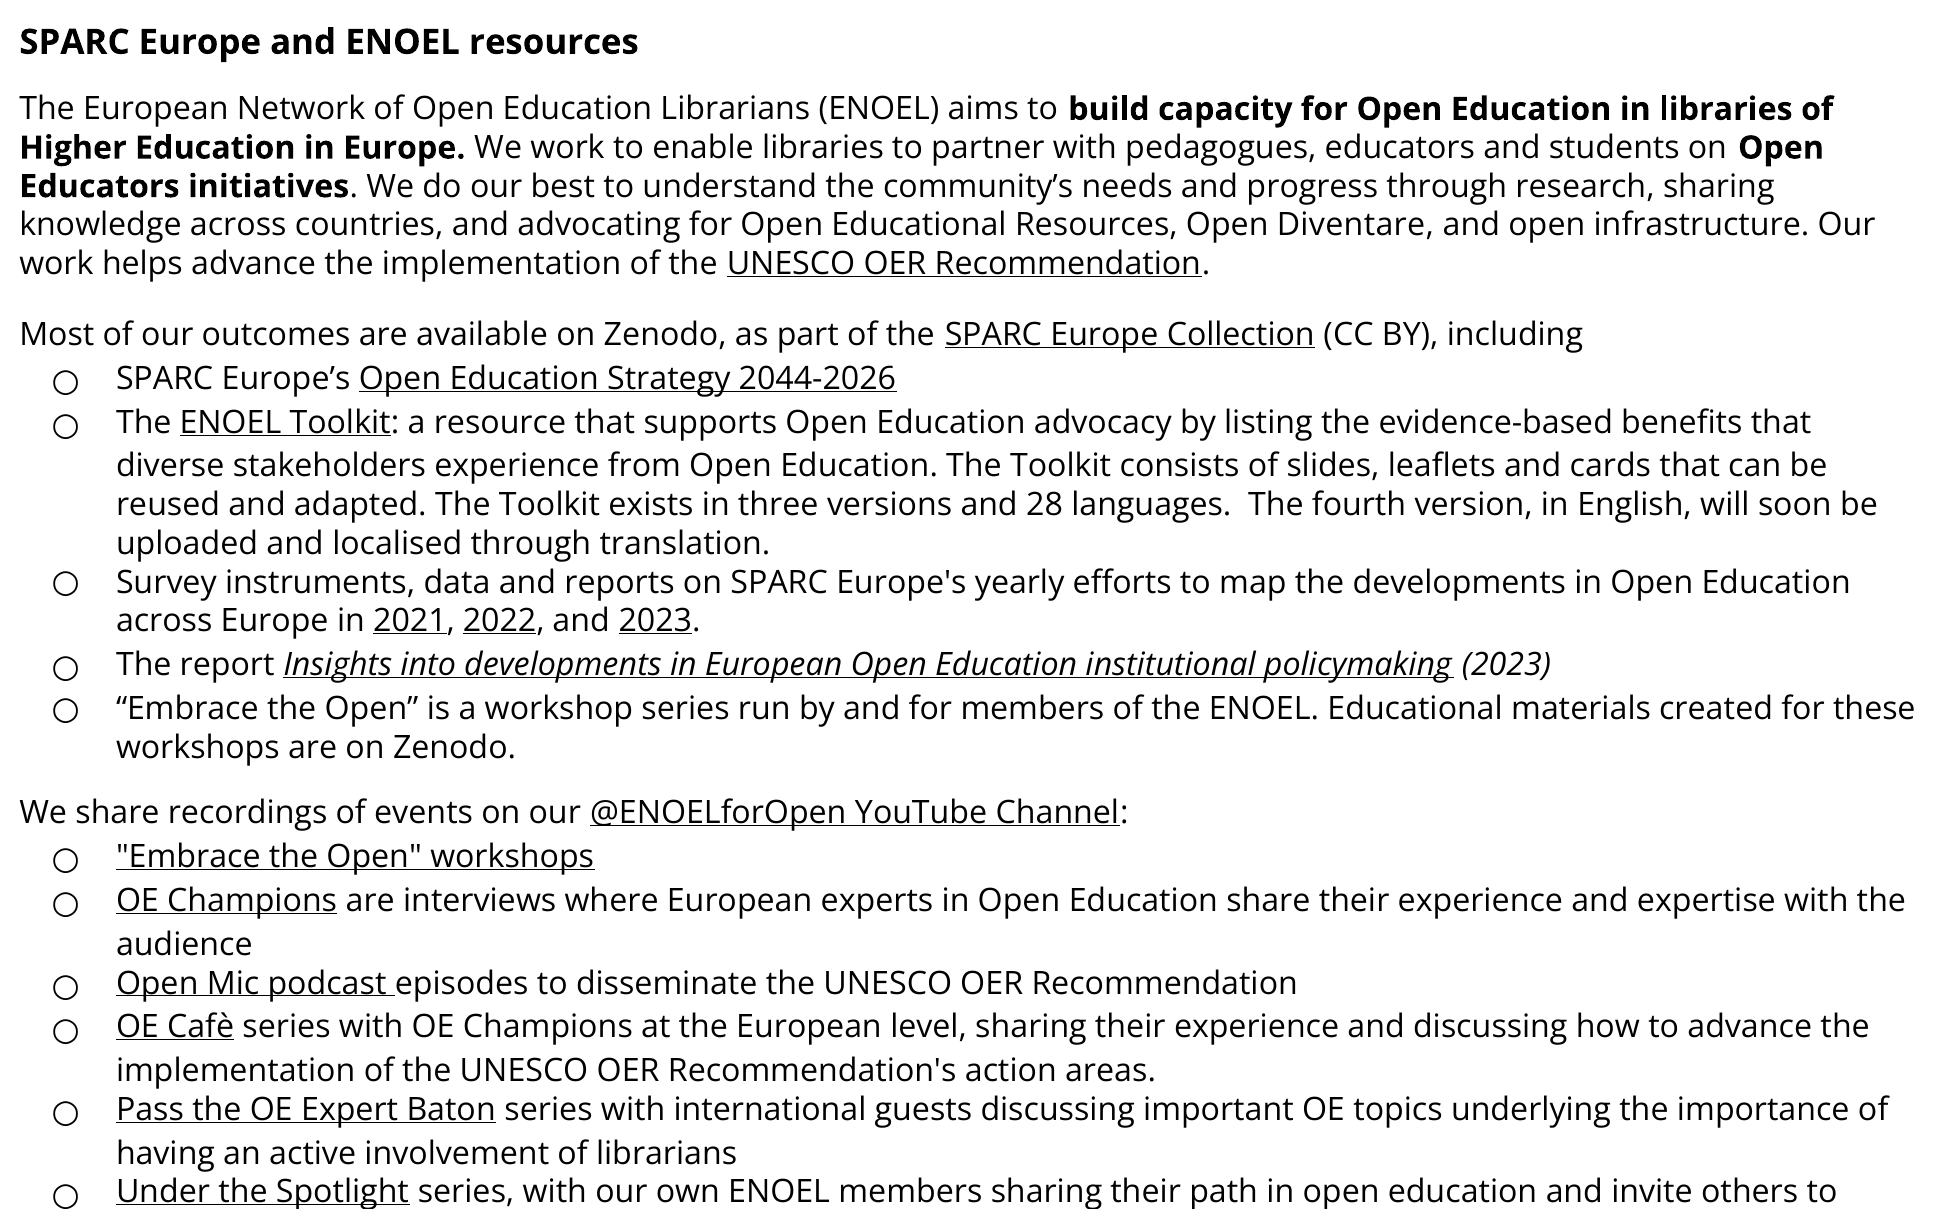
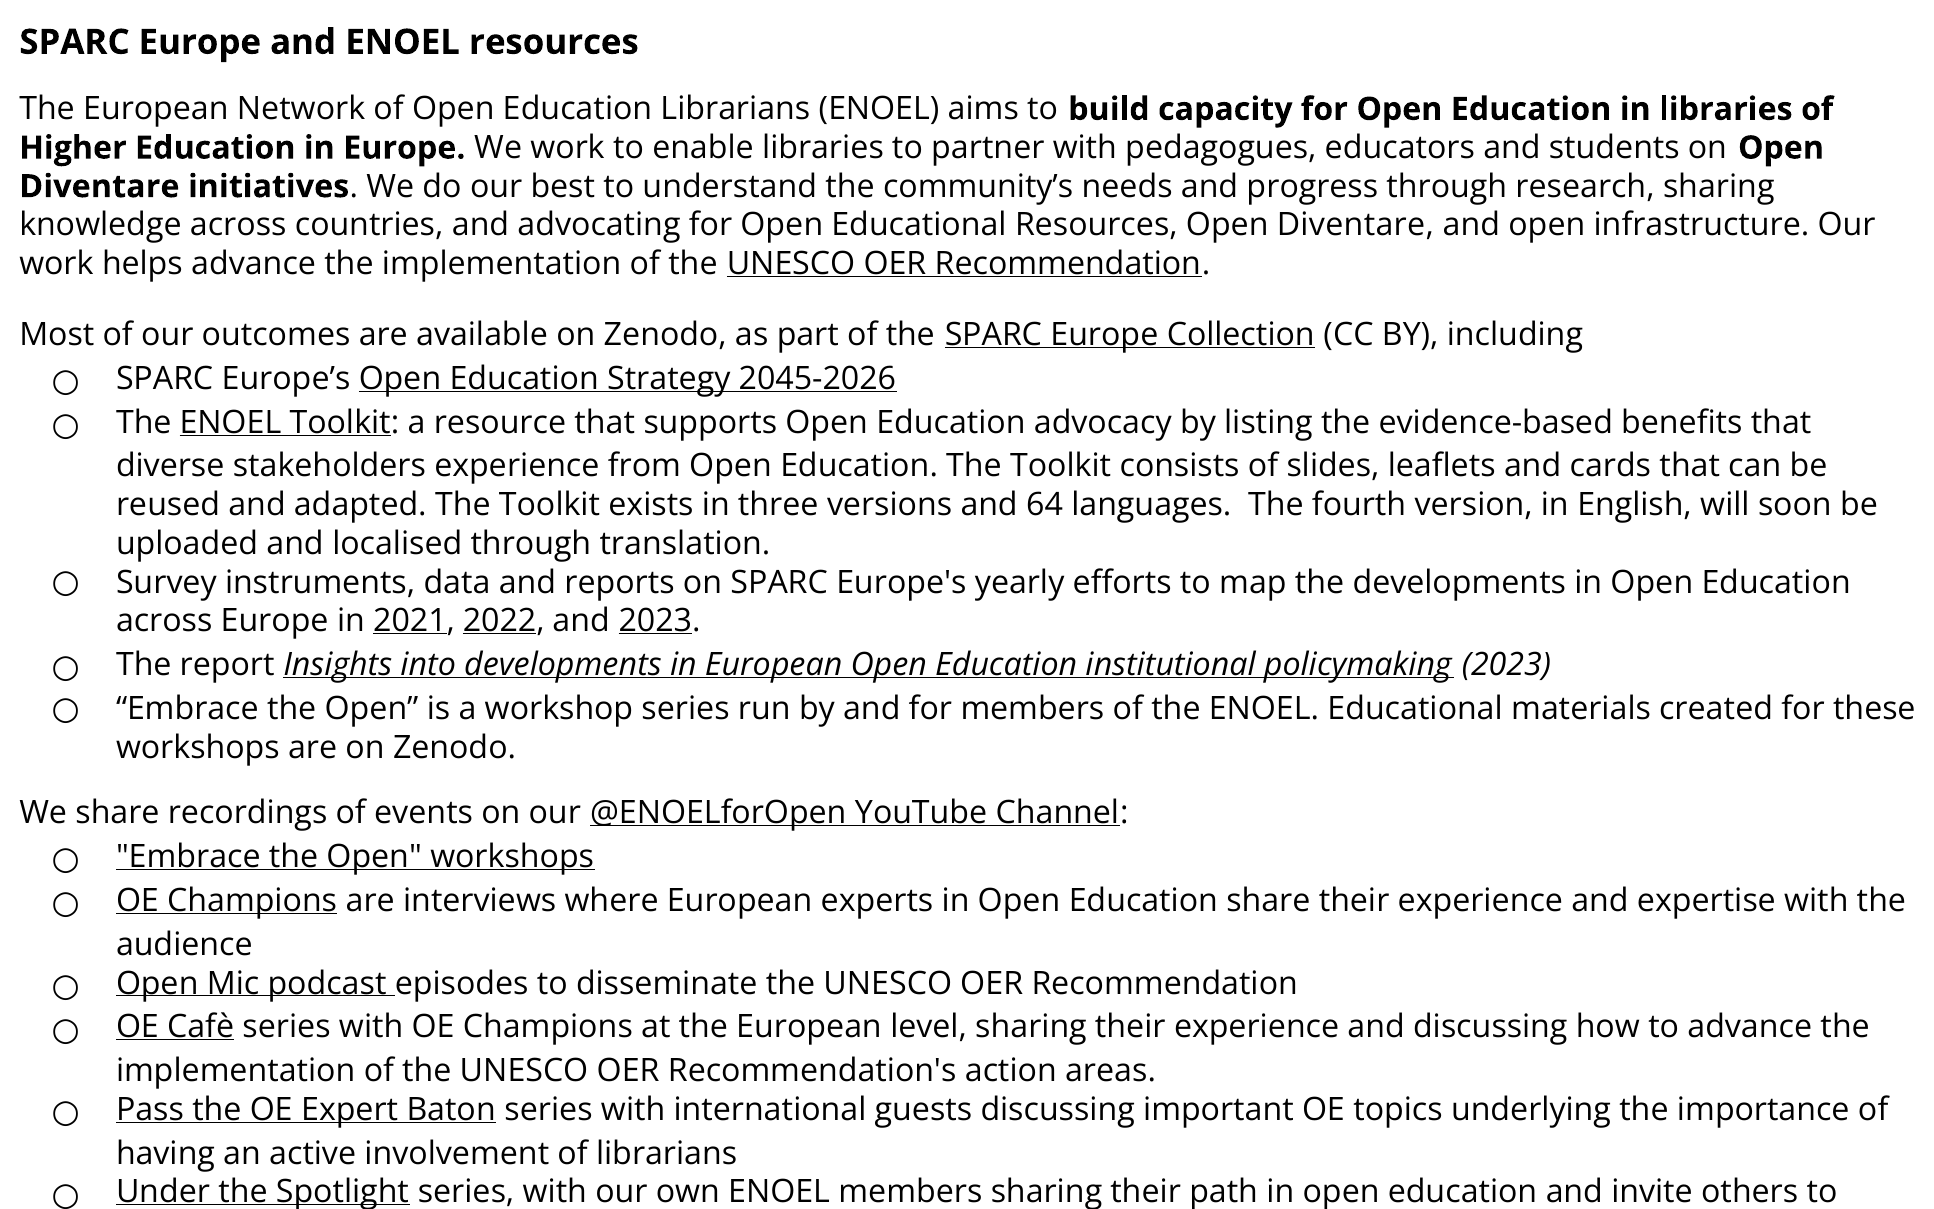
Educators: Educators -> Diventare (99, 187)
2044-2026: 2044-2026 -> 2045-2026 (817, 379)
28: 28 -> 64 (1045, 505)
